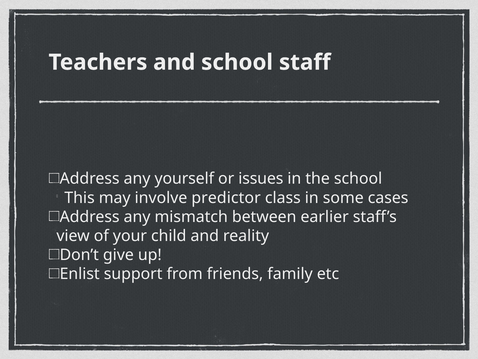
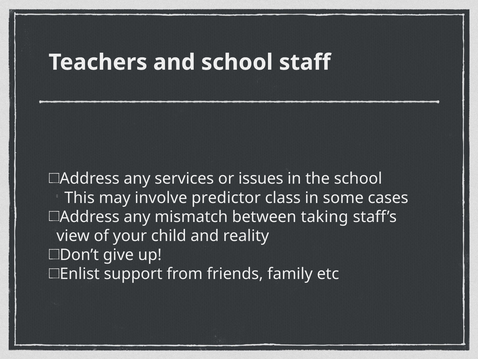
yourself: yourself -> services (184, 178)
earlier: earlier -> taking (325, 217)
